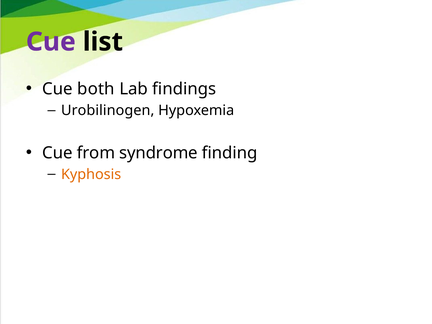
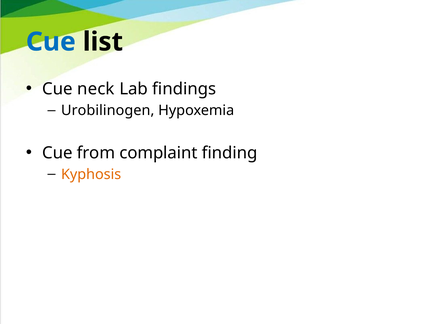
Cue colour: purple -> blue (51, 42)
both: both -> neck (96, 89)
syndrome: syndrome -> complaint (158, 153)
